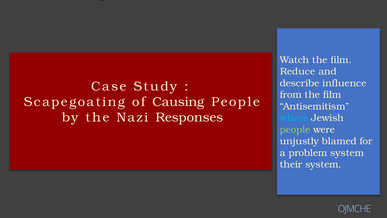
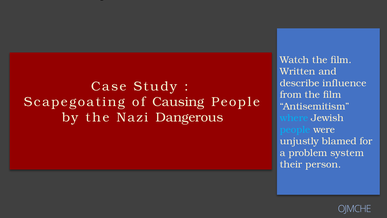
Reduce: Reduce -> Written (298, 71)
Responses: Responses -> Dangerous (190, 117)
people colour: light green -> light blue (295, 129)
their system: system -> person (323, 164)
